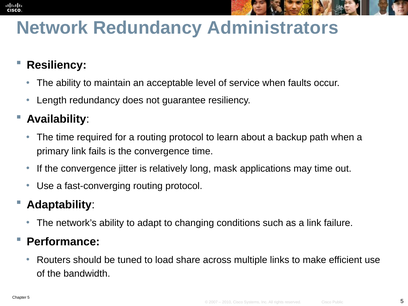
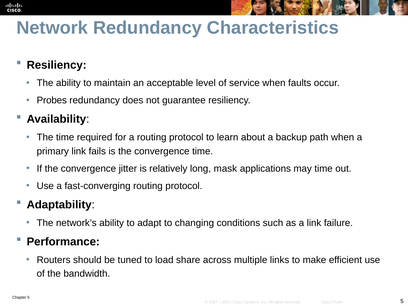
Administrators: Administrators -> Characteristics (273, 28)
Length: Length -> Probes (52, 100)
